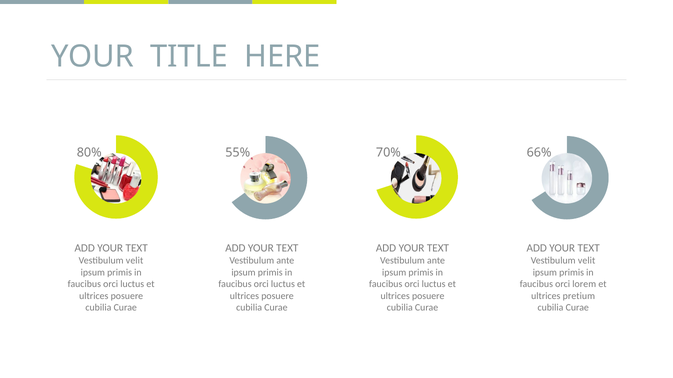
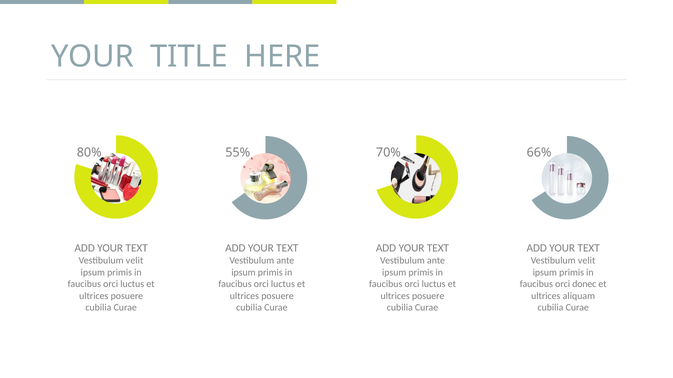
lorem: lorem -> donec (584, 285)
pretium: pretium -> aliquam (579, 296)
